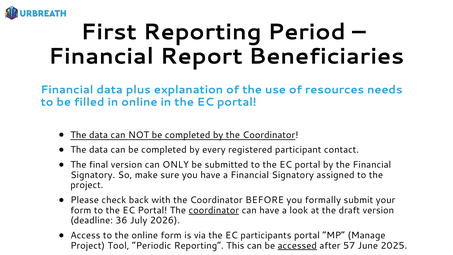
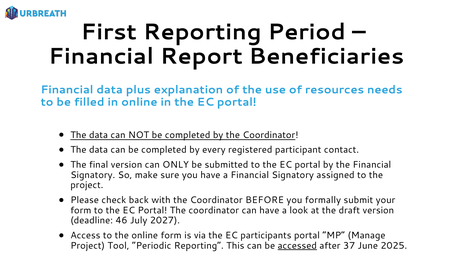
coordinator underline: present -> none (214, 210)
36: 36 -> 46 (121, 220)
2026: 2026 -> 2027 (165, 220)
57: 57 -> 37 (349, 245)
